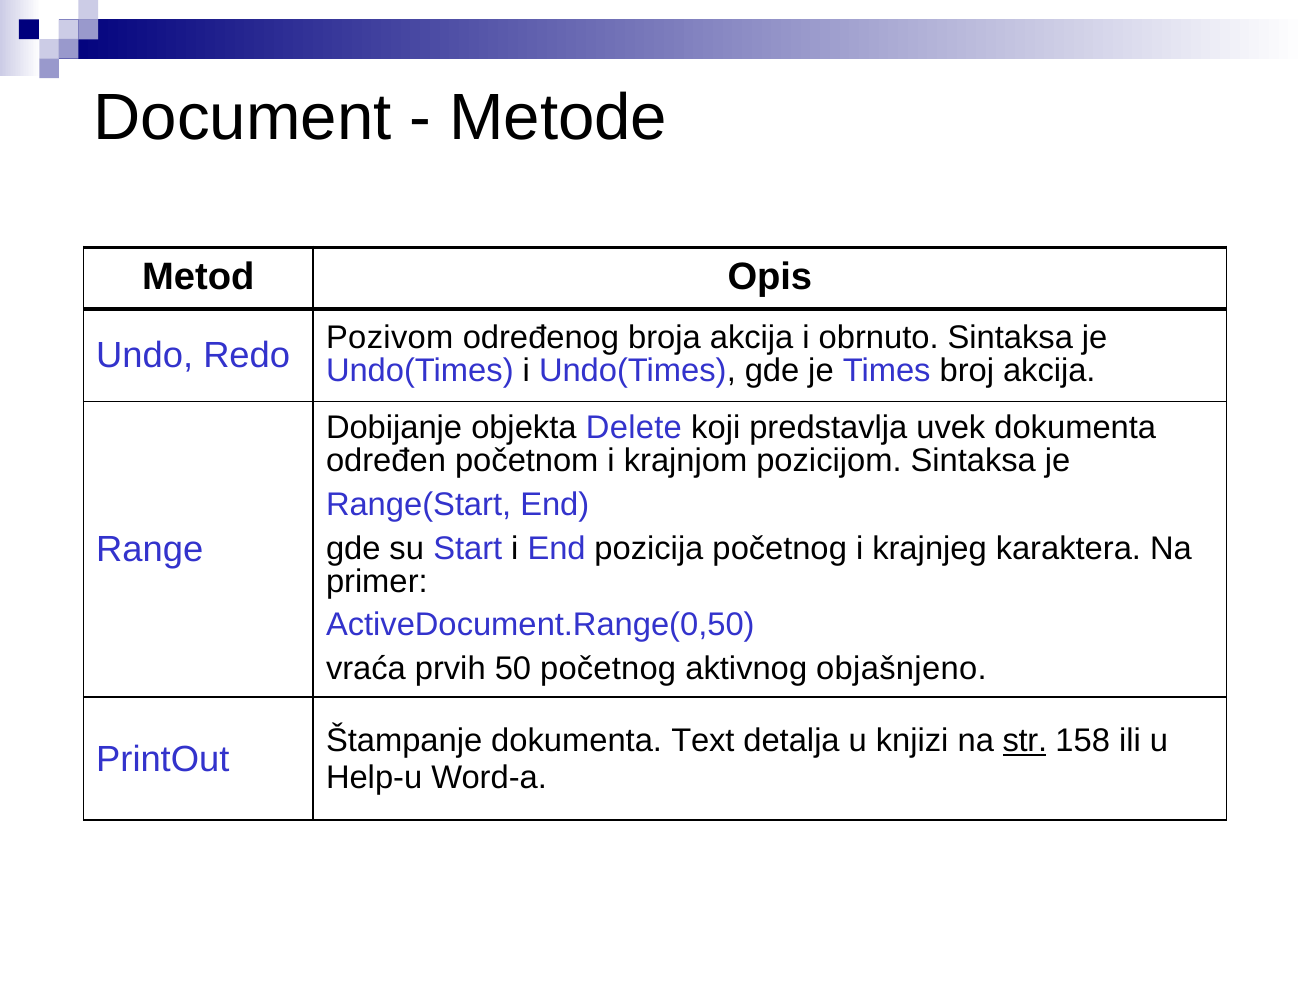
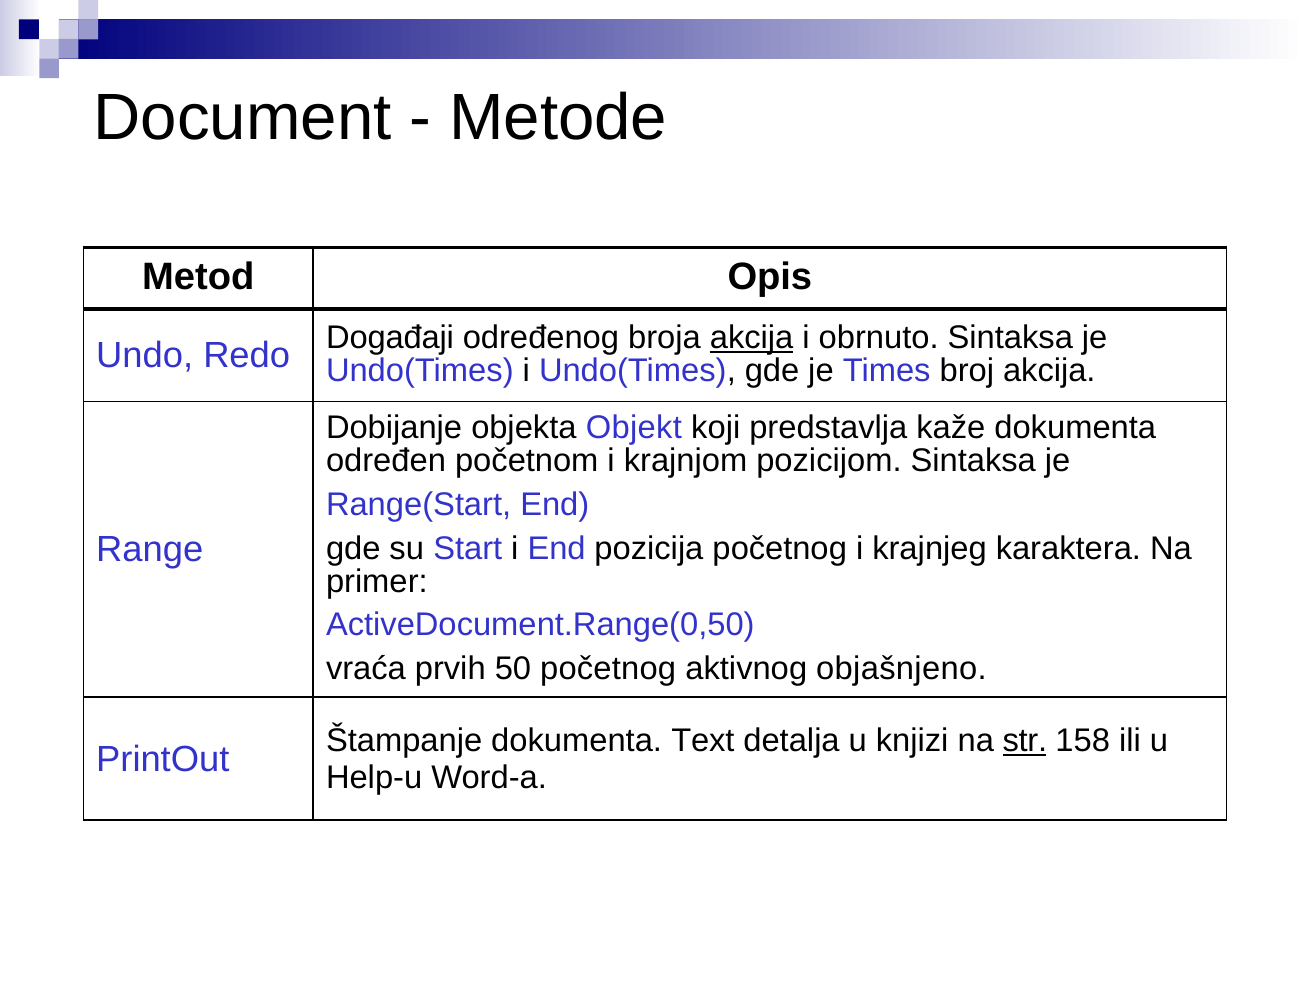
Pozivom: Pozivom -> Događaji (390, 338)
akcija underline: none -> present (752, 338)
Delete: Delete -> Objekt (634, 428)
uvek: uvek -> kaže (951, 428)
